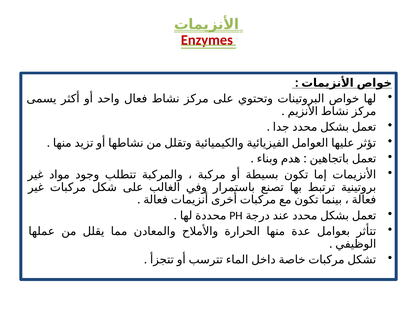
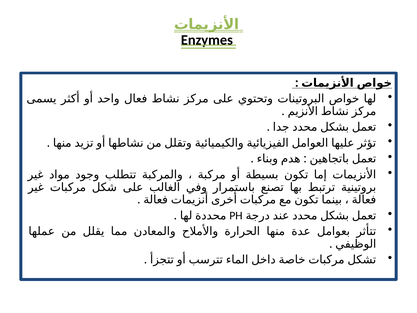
Enzymes colour: red -> black (207, 40)
